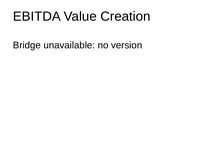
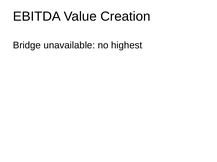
version: version -> highest (127, 46)
